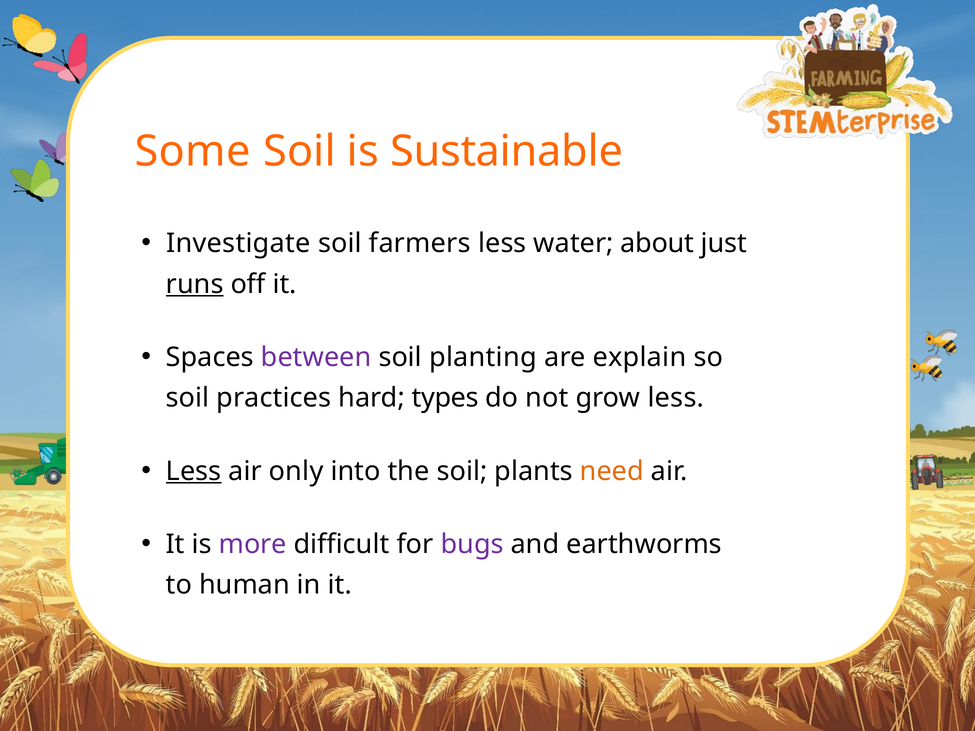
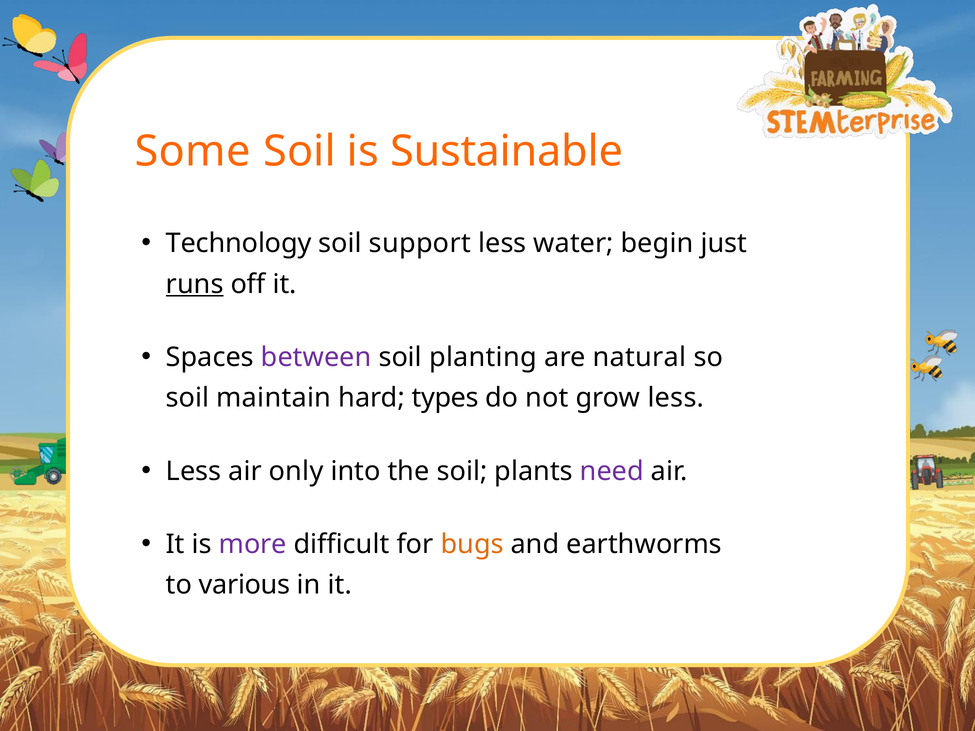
Investigate: Investigate -> Technology (239, 244)
farmers: farmers -> support (420, 244)
about: about -> begin (657, 244)
explain: explain -> natural (639, 357)
practices: practices -> maintain (274, 398)
Less underline: present -> none (194, 471)
need colour: orange -> purple (612, 471)
bugs colour: purple -> orange (472, 545)
human: human -> various (245, 585)
